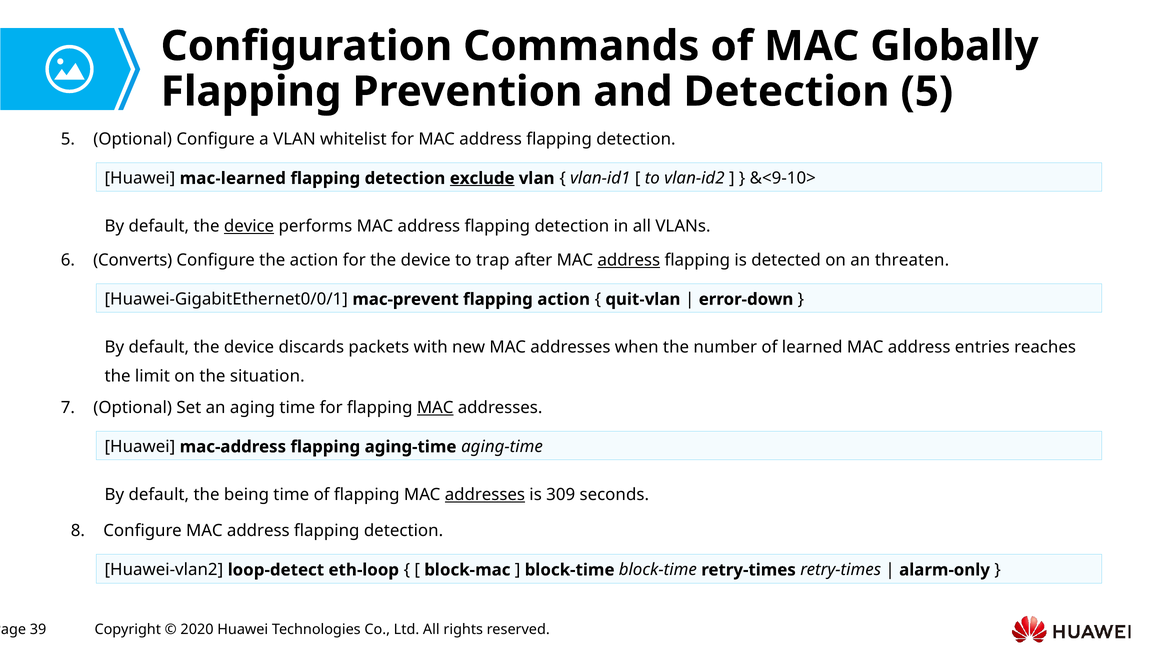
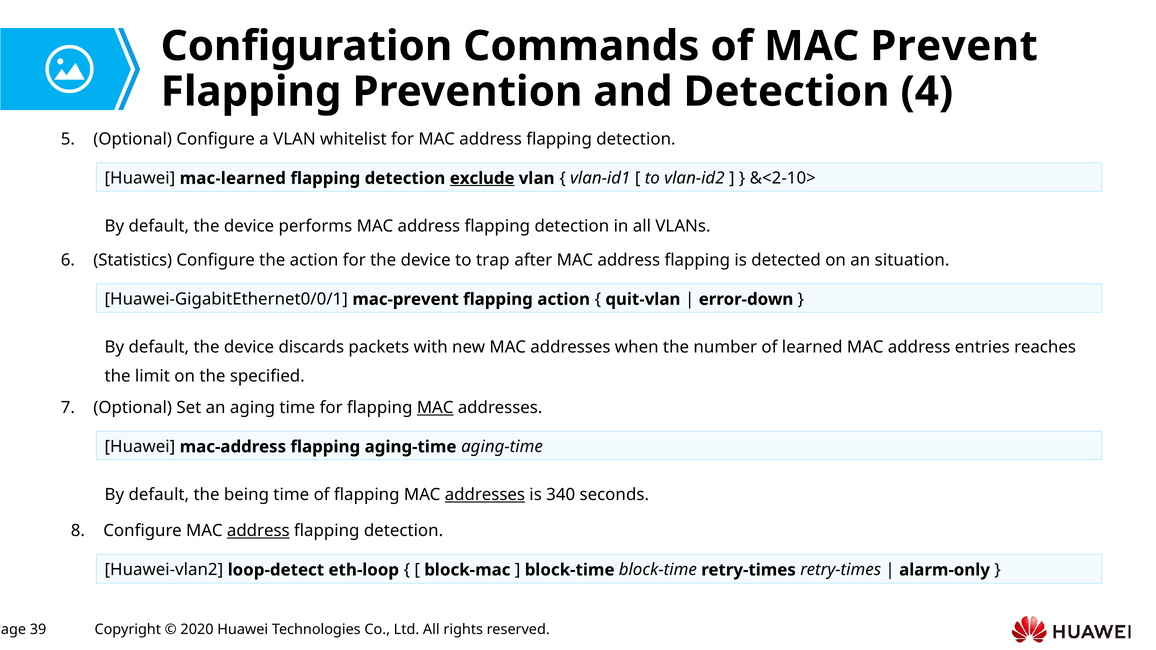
Globally: Globally -> Prevent (954, 46)
Detection 5: 5 -> 4 (927, 92)
&<9-10>: &<9-10> -> &<2-10> (783, 178)
device underline: present -> none (249, 226)
Converts: Converts -> Statistics (133, 260)
address underline: present -> none (629, 260)
threaten: threaten -> situation (912, 260)
situation: situation -> specified (267, 376)
309: 309 -> 340 (561, 495)
address underline: none -> present (258, 531)
